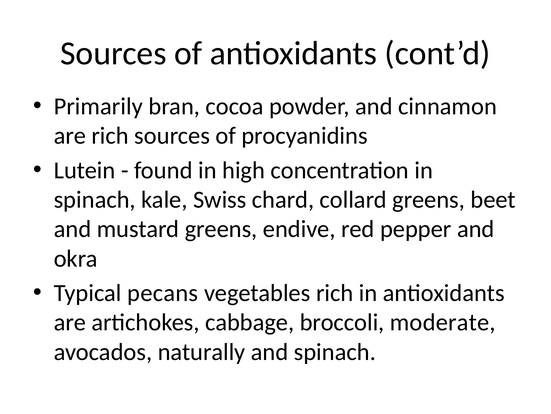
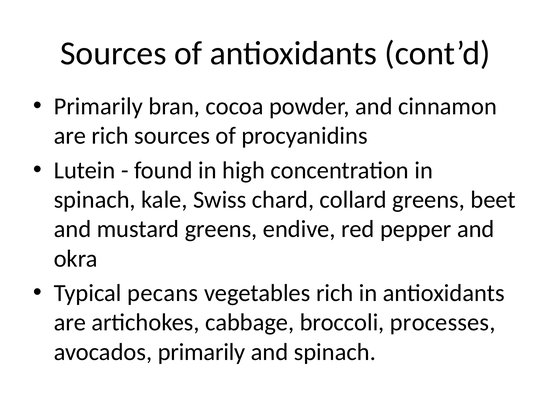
moderate: moderate -> processes (443, 322)
avocados naturally: naturally -> primarily (202, 351)
